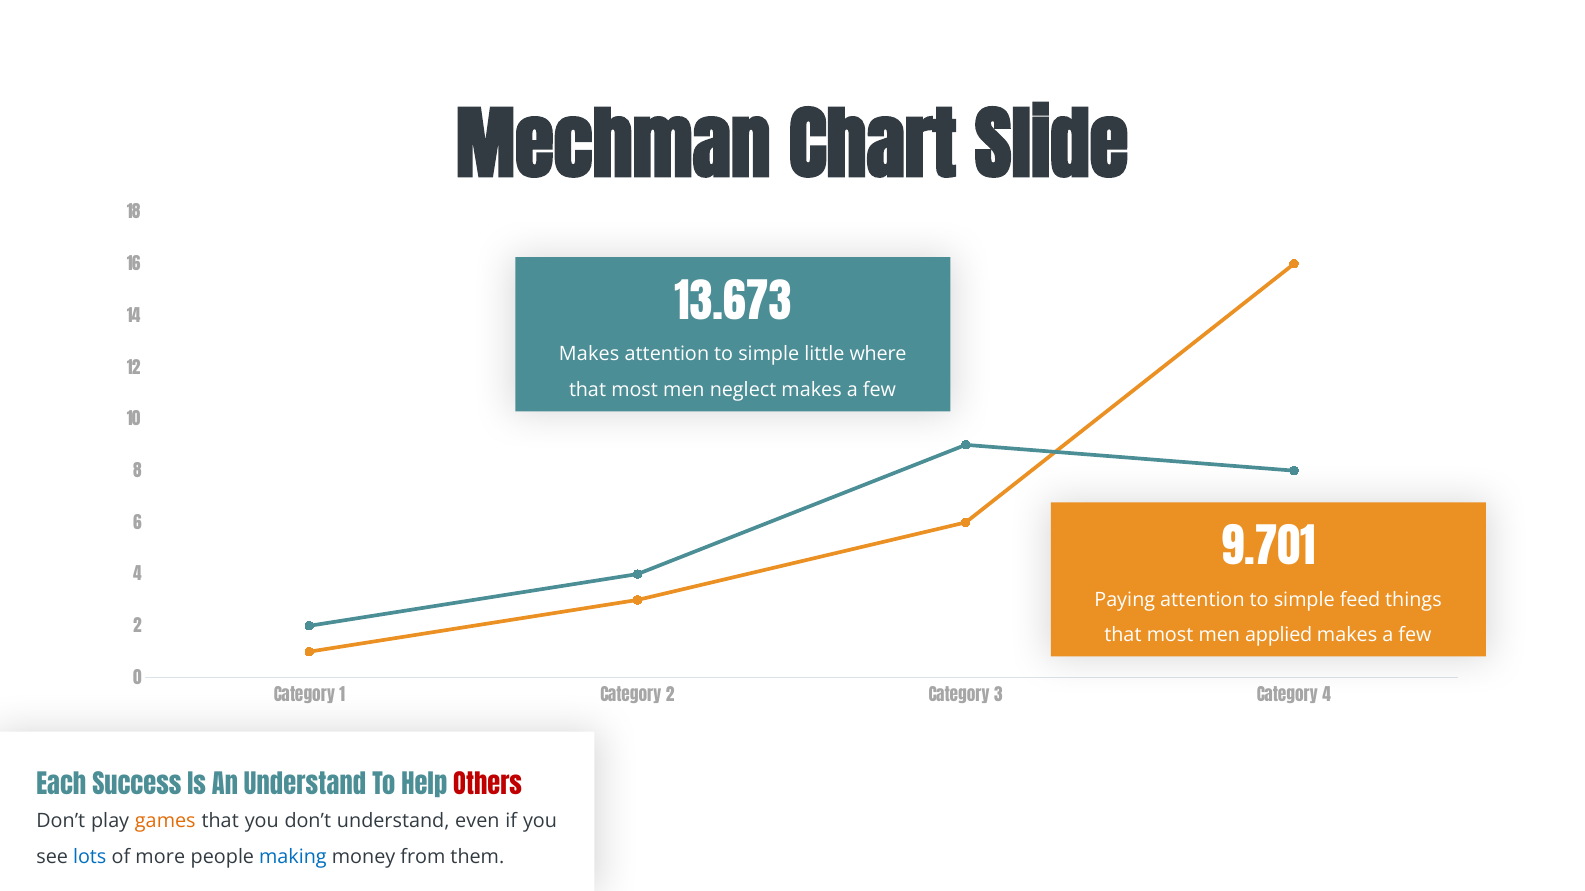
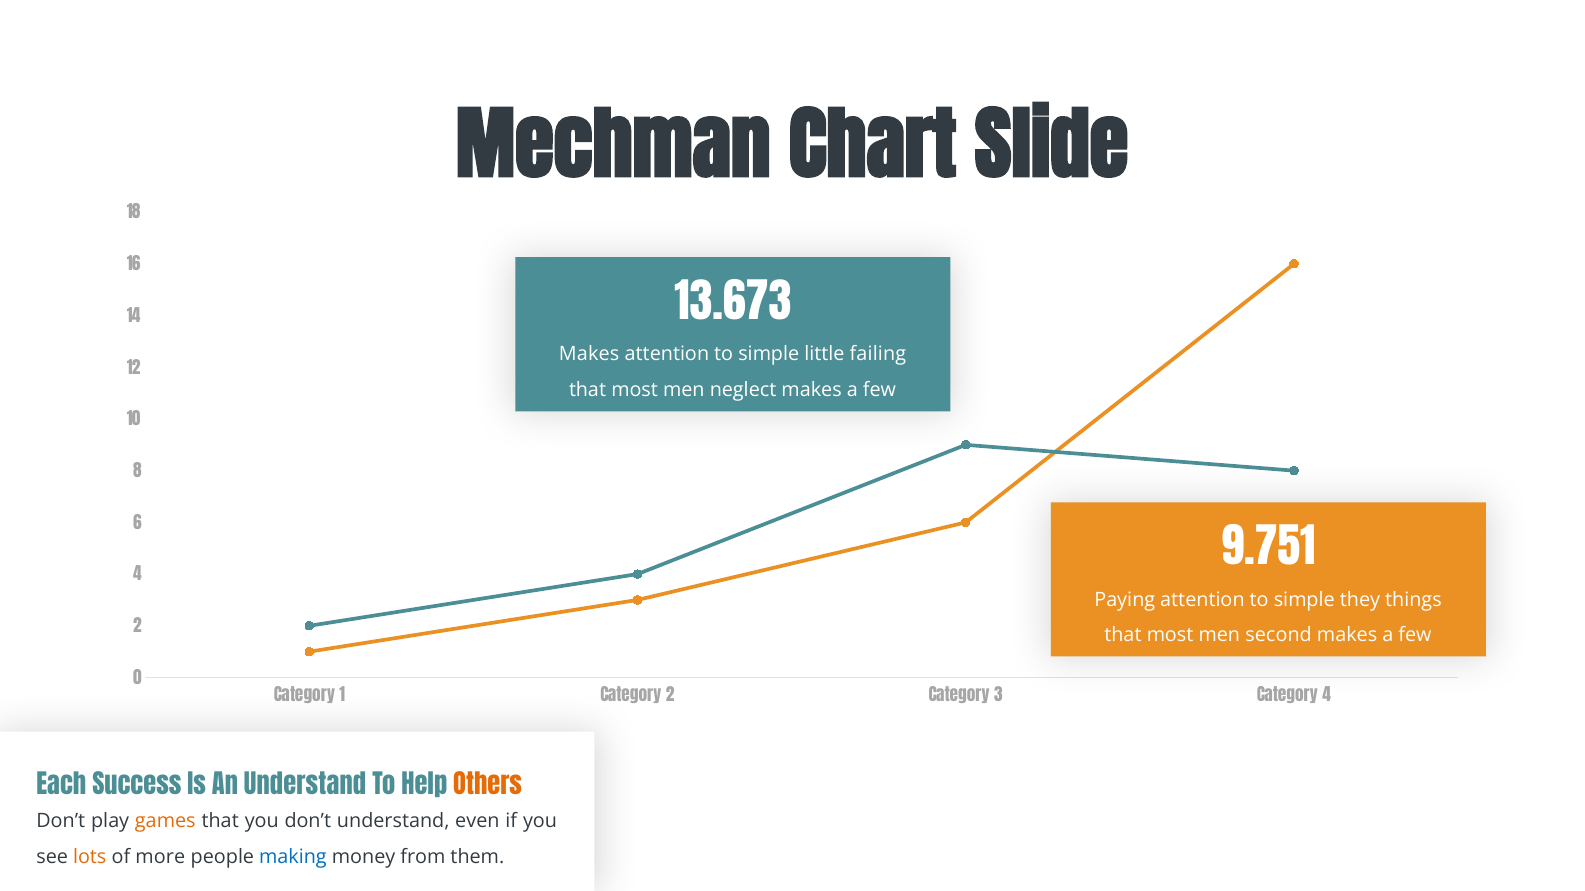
where: where -> failing (878, 355)
9.701: 9.701 -> 9.751 (1268, 550)
feed: feed -> they (1360, 600)
applied: applied -> second (1279, 636)
Others colour: red -> orange (488, 786)
lots colour: blue -> orange (90, 857)
